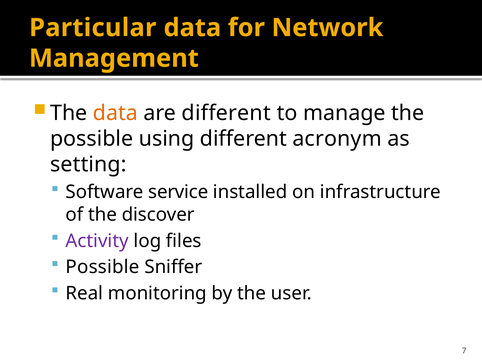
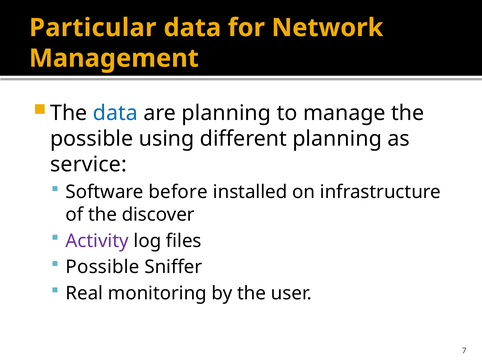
data colour: orange -> blue (115, 113)
are different: different -> planning (226, 113)
different acronym: acronym -> planning (337, 138)
setting: setting -> service (88, 164)
service: service -> before (178, 192)
